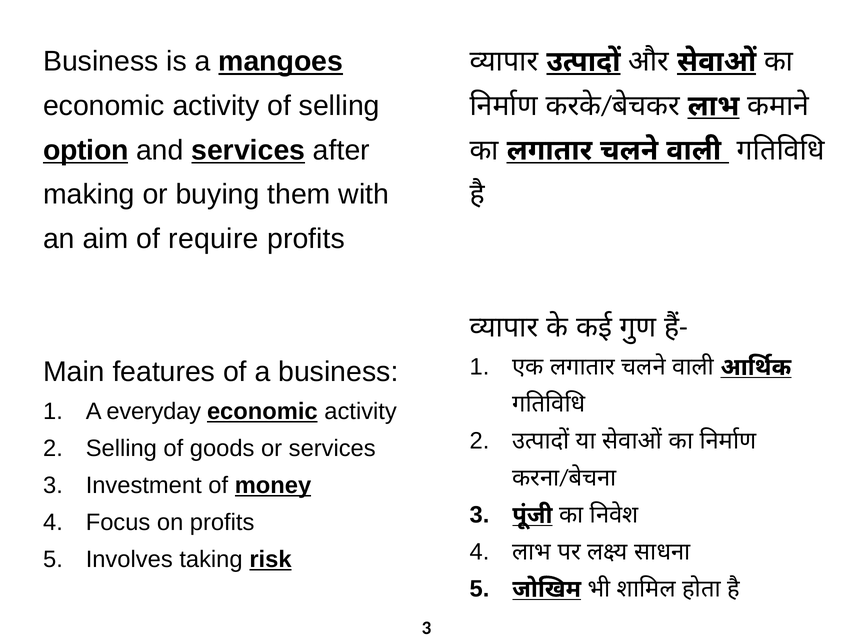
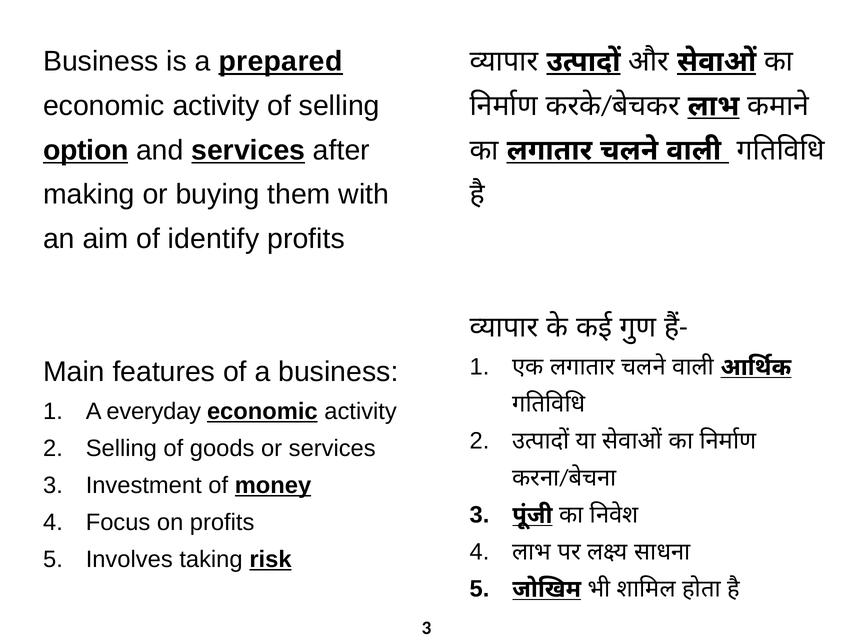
mangoes: mangoes -> prepared (281, 62)
require: require -> identify (214, 239)
